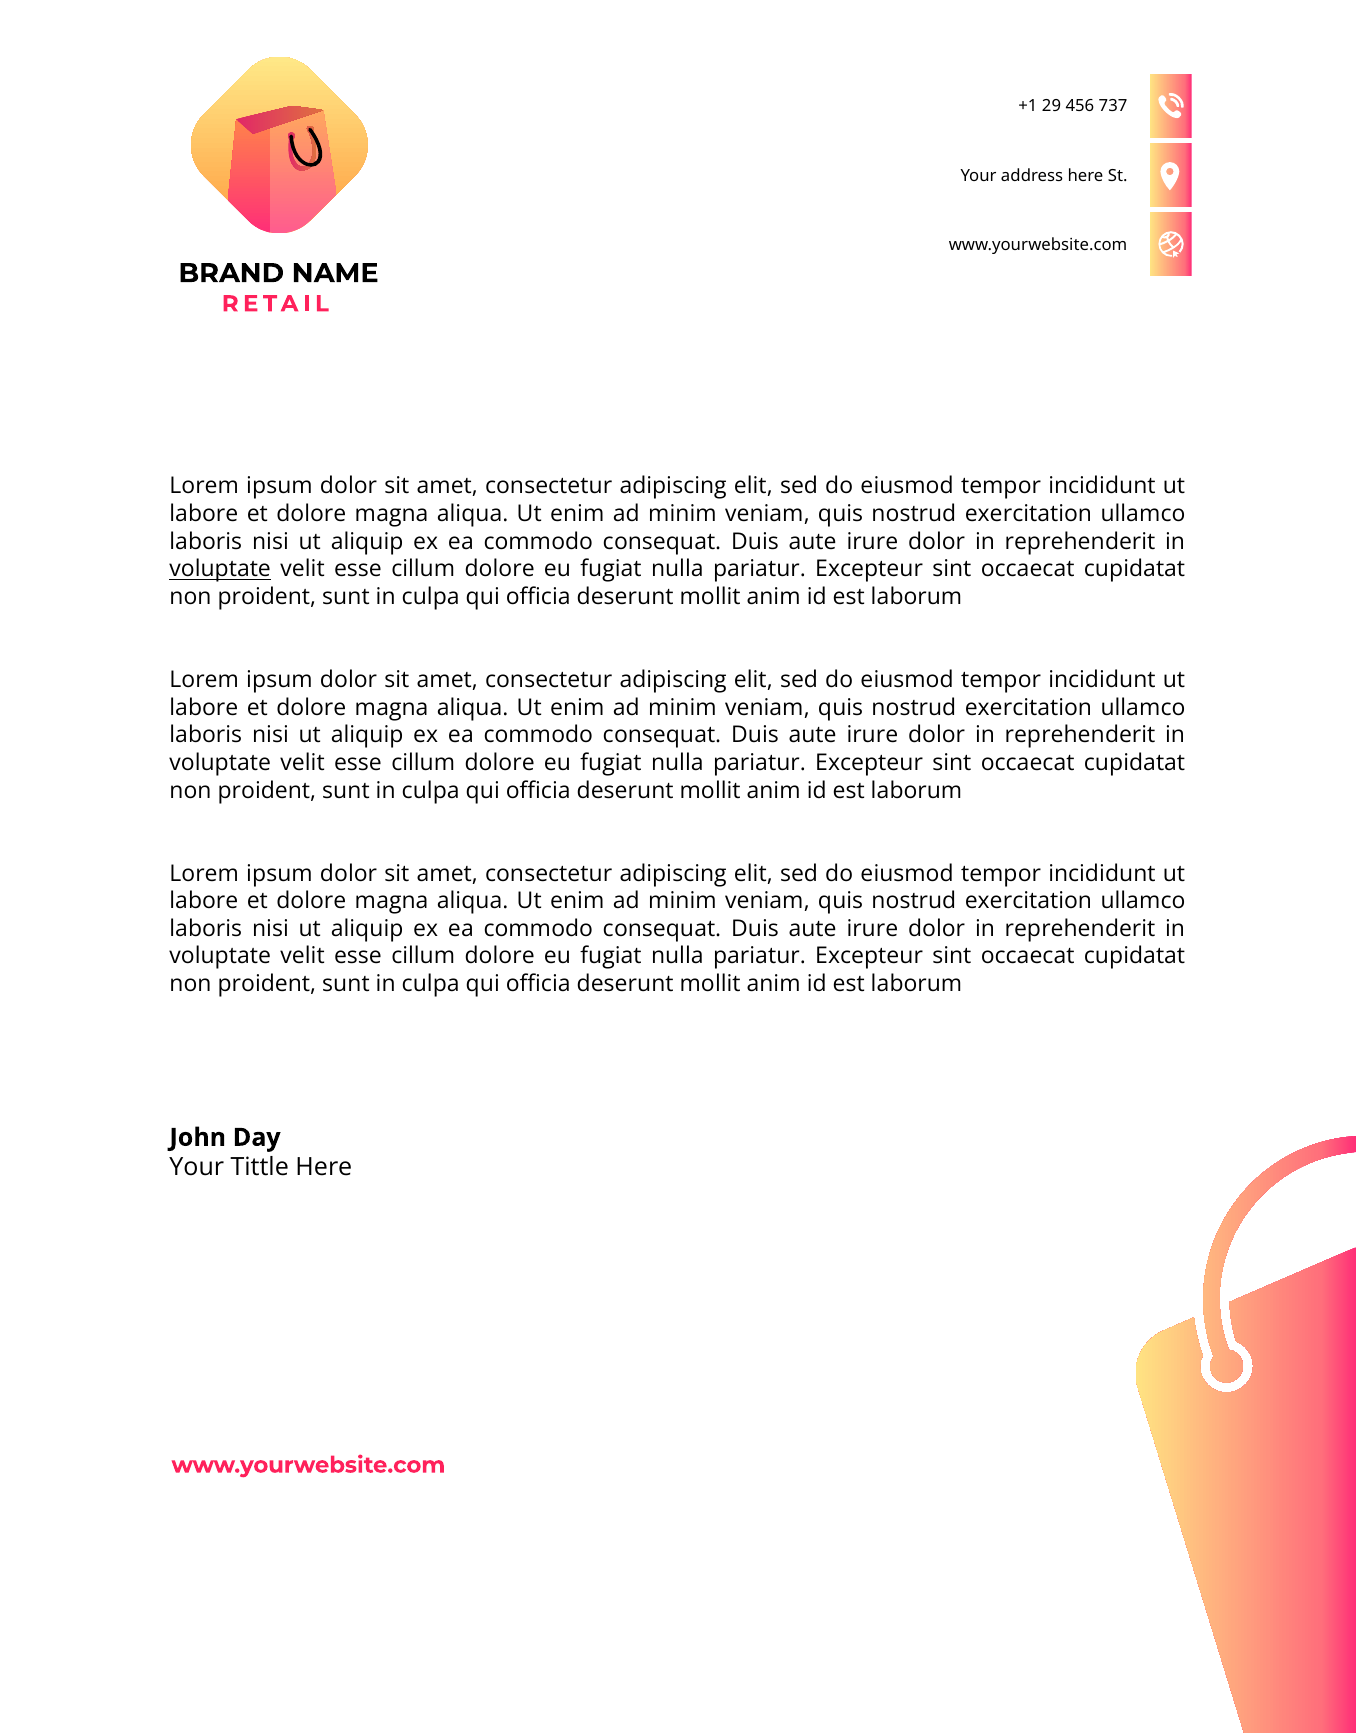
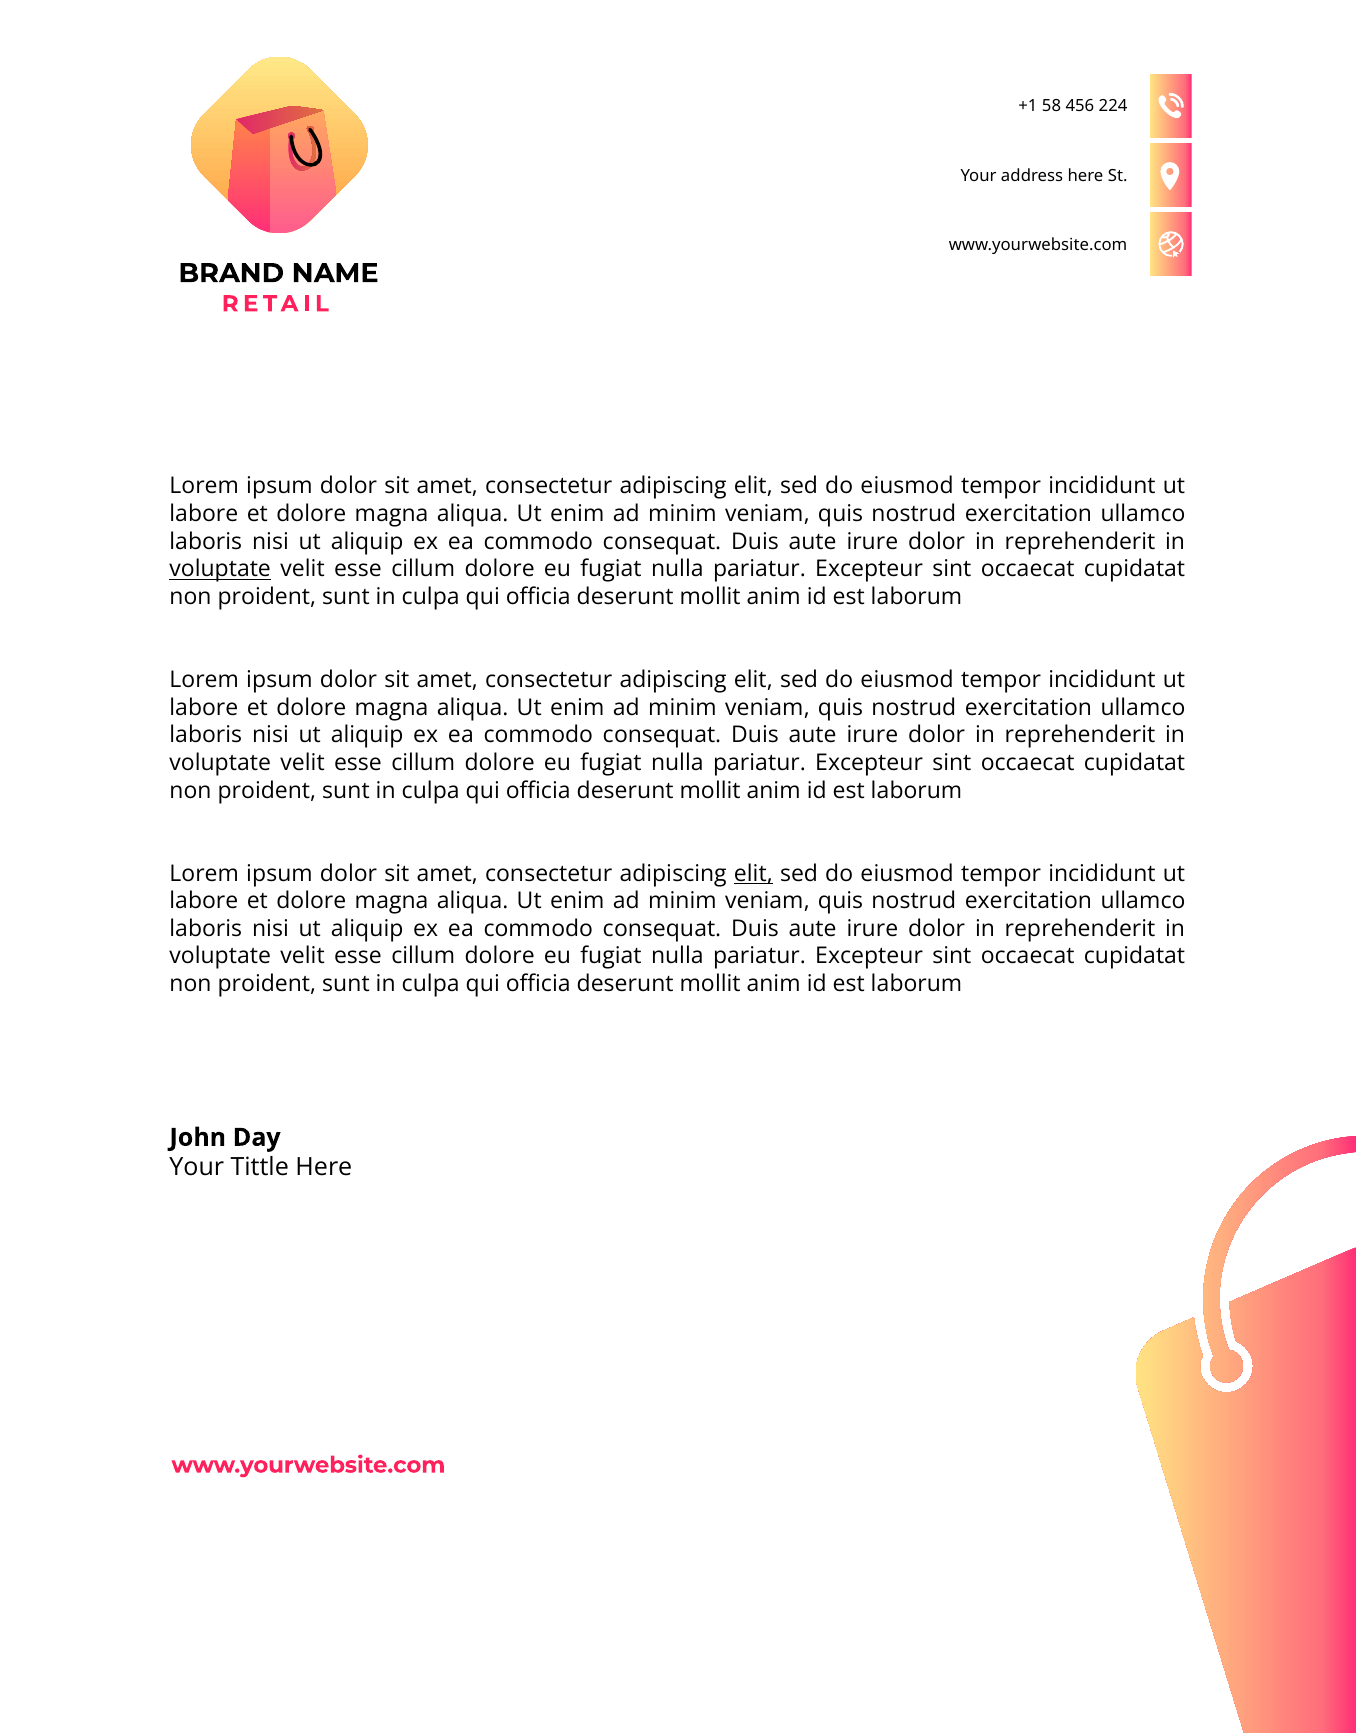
29: 29 -> 58 (1052, 106)
737: 737 -> 224 (1113, 106)
elit underline: none -> present (753, 873)
